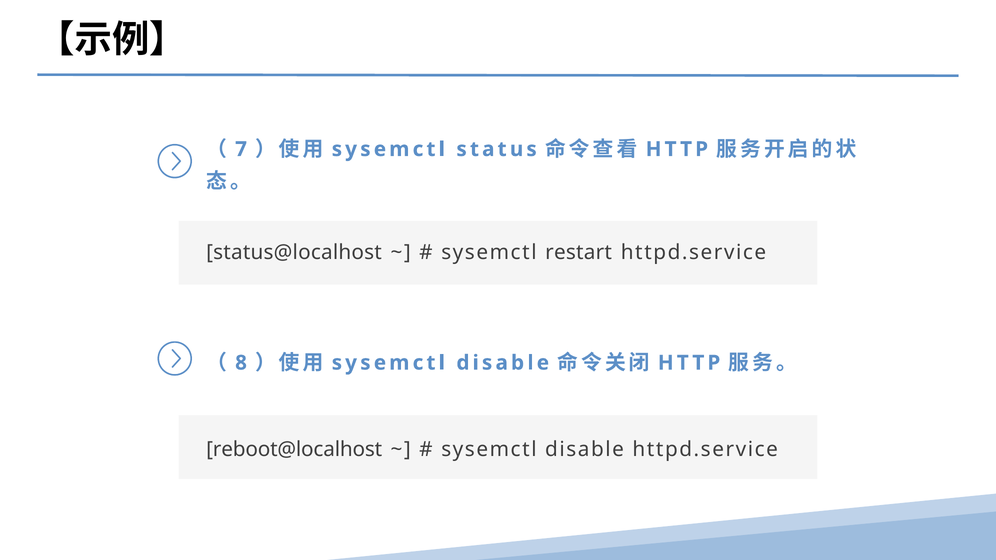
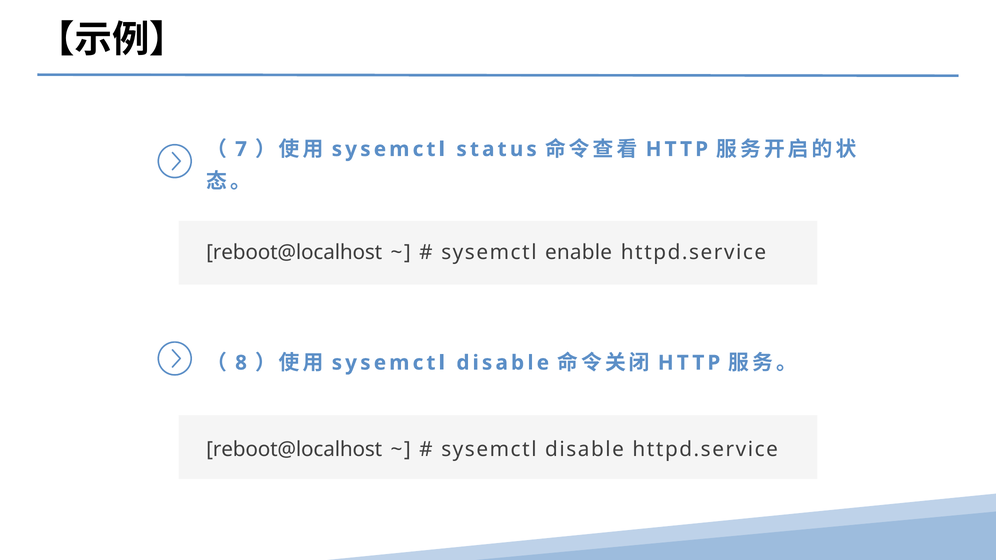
status@localhost: status@localhost -> reboot@localhost (294, 252)
restart: restart -> enable (579, 252)
